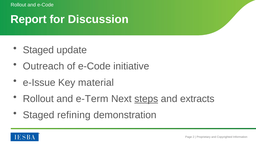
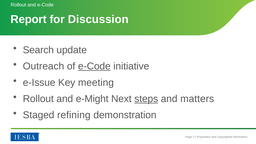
Staged: Staged -> Search (38, 50)
e-Code underline: none -> present (94, 66)
material: material -> meeting (96, 83)
e-Term: e-Term -> e-Might (92, 99)
extracts: extracts -> matters (197, 99)
